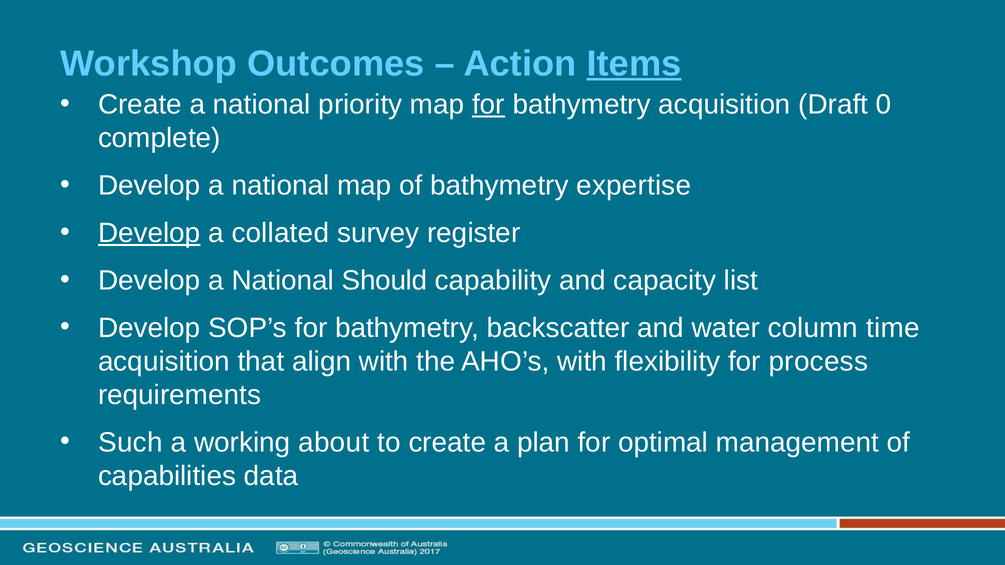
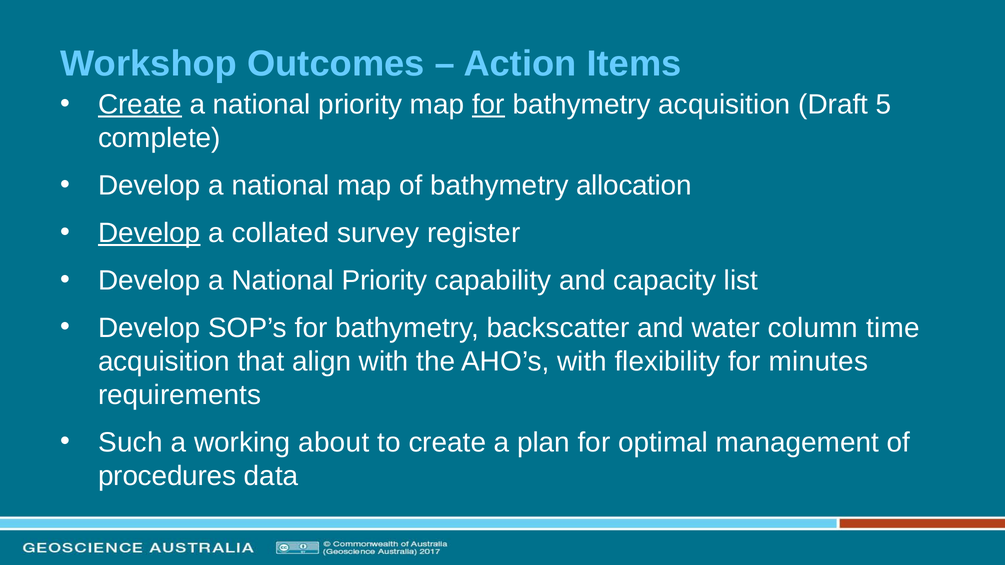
Items underline: present -> none (634, 64)
Create underline: none -> present (140, 105)
0: 0 -> 5 (884, 105)
expertise: expertise -> allocation (634, 186)
Develop a National Should: Should -> Priority (385, 281)
process: process -> minutes (818, 362)
capabilities: capabilities -> procedures (167, 476)
